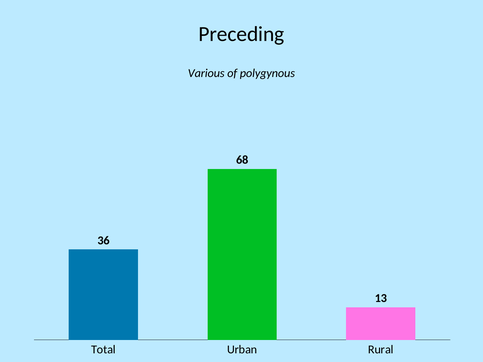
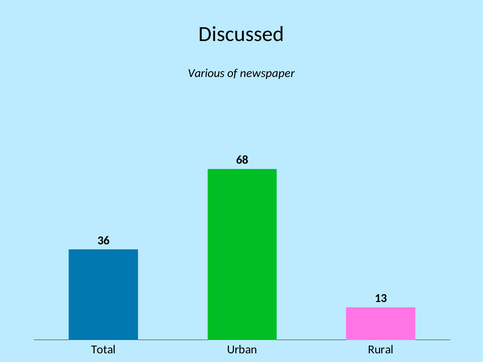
Preceding: Preceding -> Discussed (241, 34)
polygynous: polygynous -> newspaper (267, 73)
